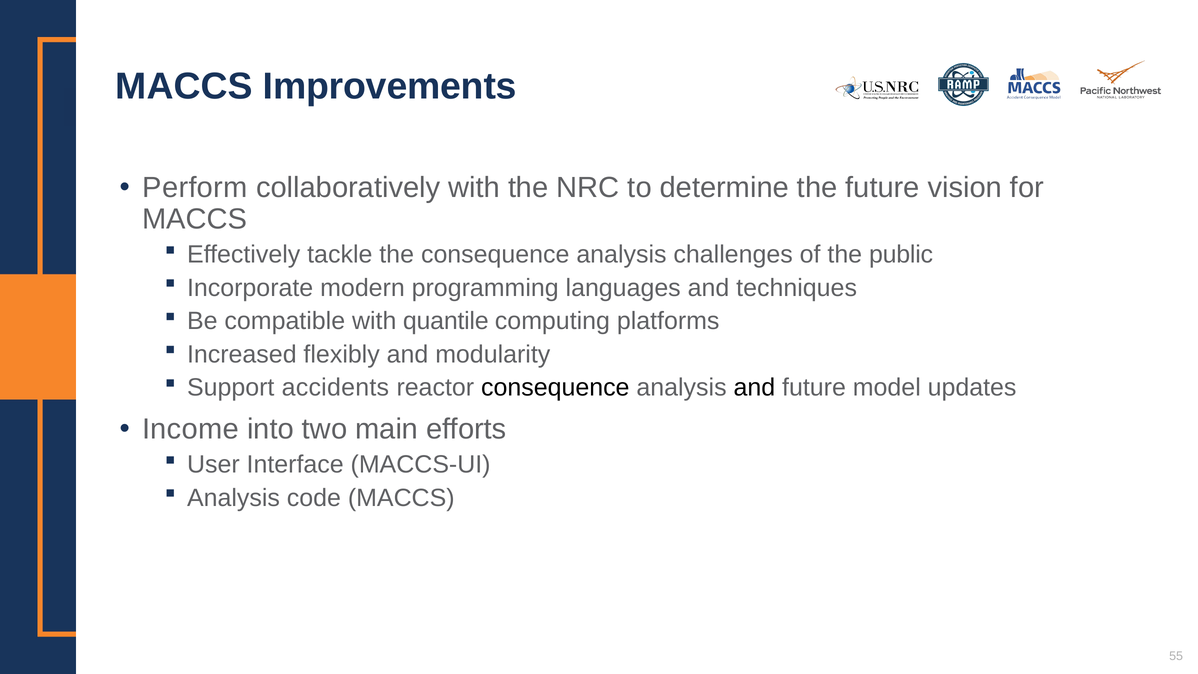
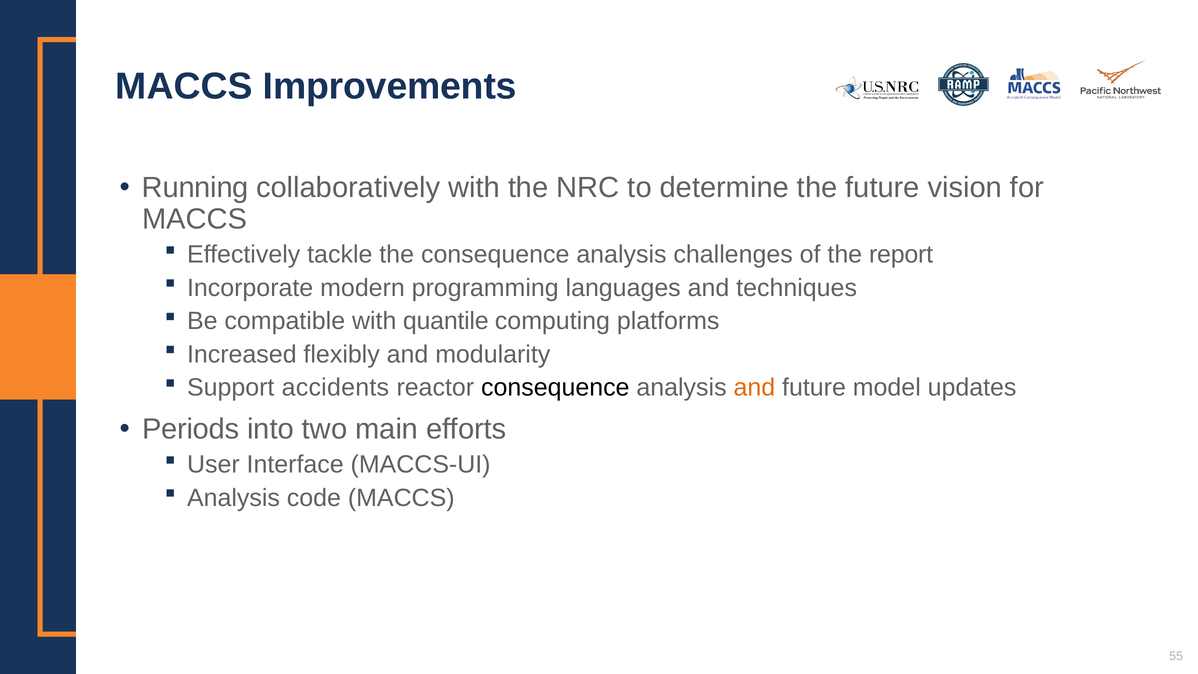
Perform: Perform -> Running (195, 188)
public: public -> report (901, 255)
and colour: black -> orange (754, 387)
Income: Income -> Periods (191, 429)
